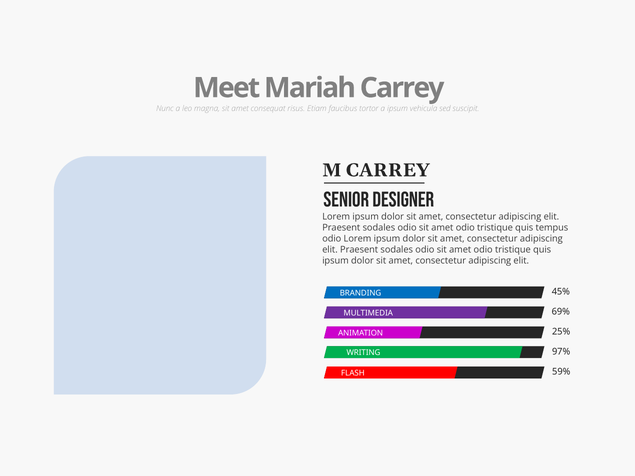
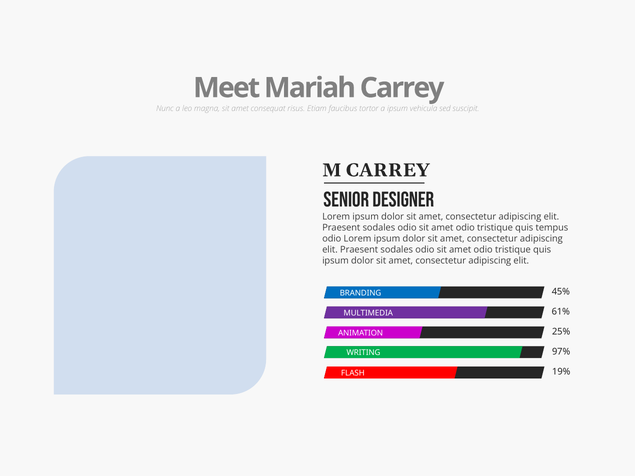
69%: 69% -> 61% (561, 312)
59%: 59% -> 19% (561, 372)
